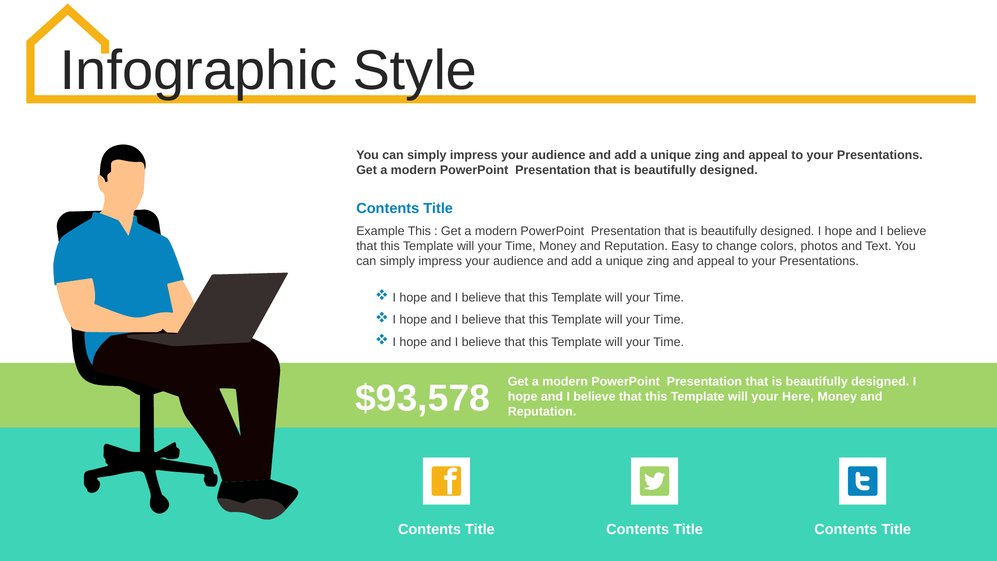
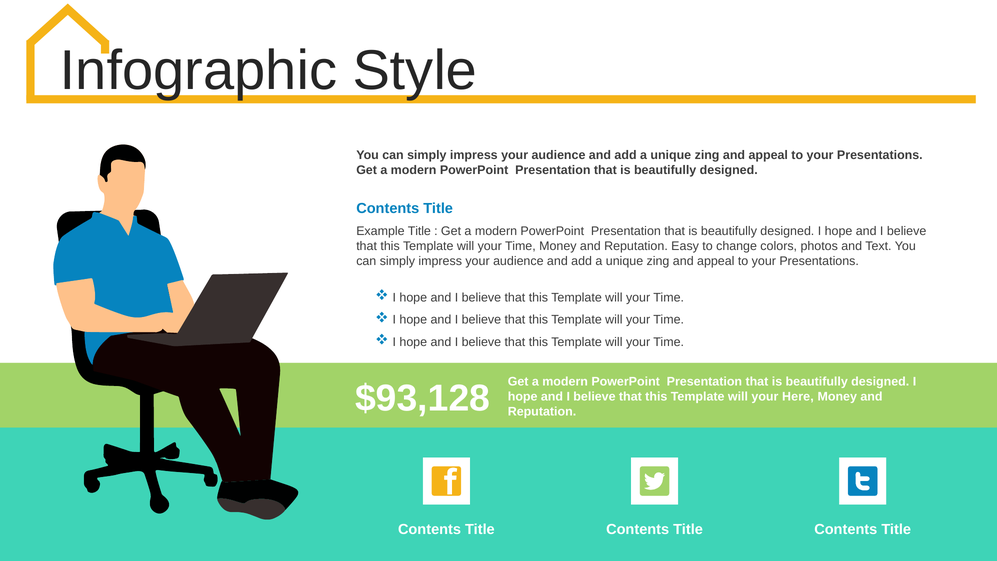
Example This: This -> Title (419, 231)
$93,578: $93,578 -> $93,128 (423, 398)
